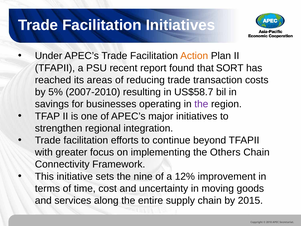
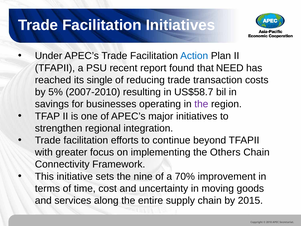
Action colour: orange -> blue (194, 56)
SORT: SORT -> NEED (230, 68)
areas: areas -> single (100, 80)
12%: 12% -> 70% (185, 176)
